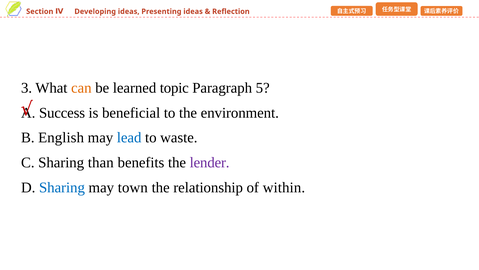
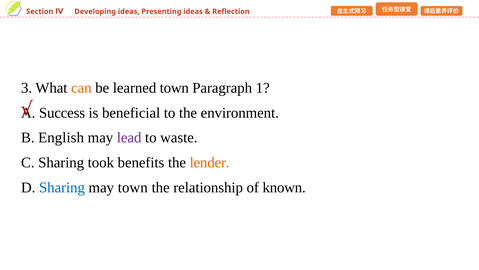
learned topic: topic -> town (174, 88)
5: 5 -> 1 (263, 88)
lead colour: blue -> purple (129, 137)
than: than -> took (101, 162)
lender colour: purple -> orange (210, 162)
within: within -> known (284, 187)
